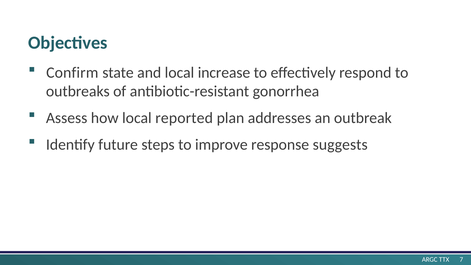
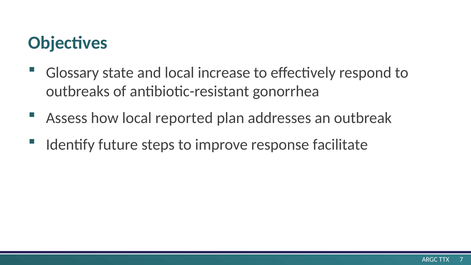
Confirm: Confirm -> Glossary (72, 73)
suggests: suggests -> facilitate (340, 144)
